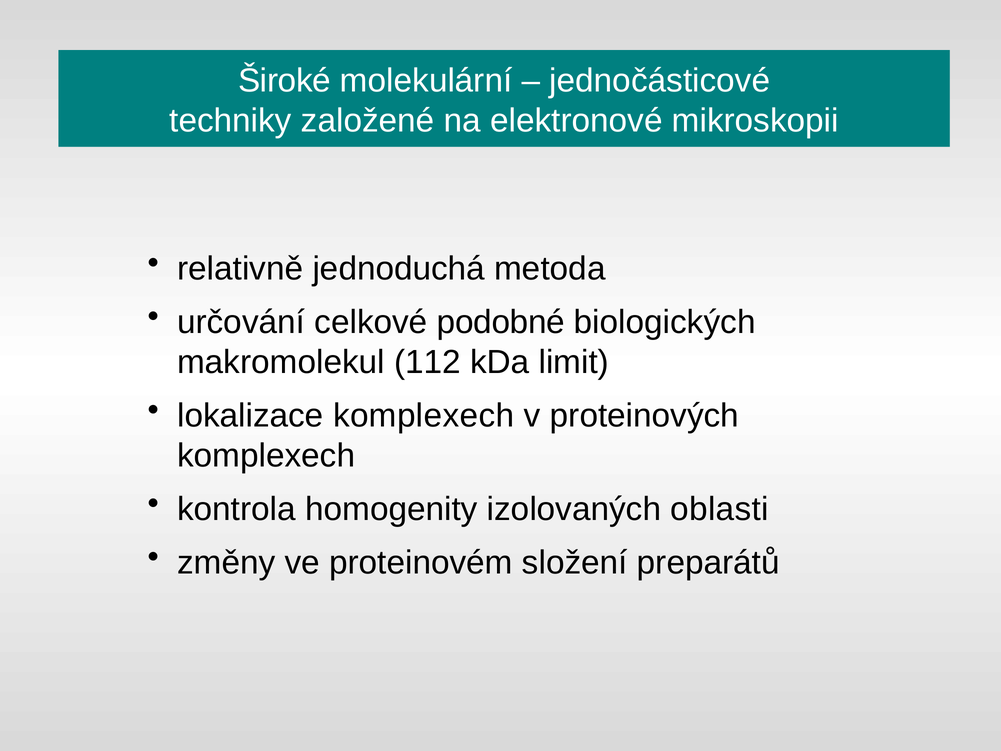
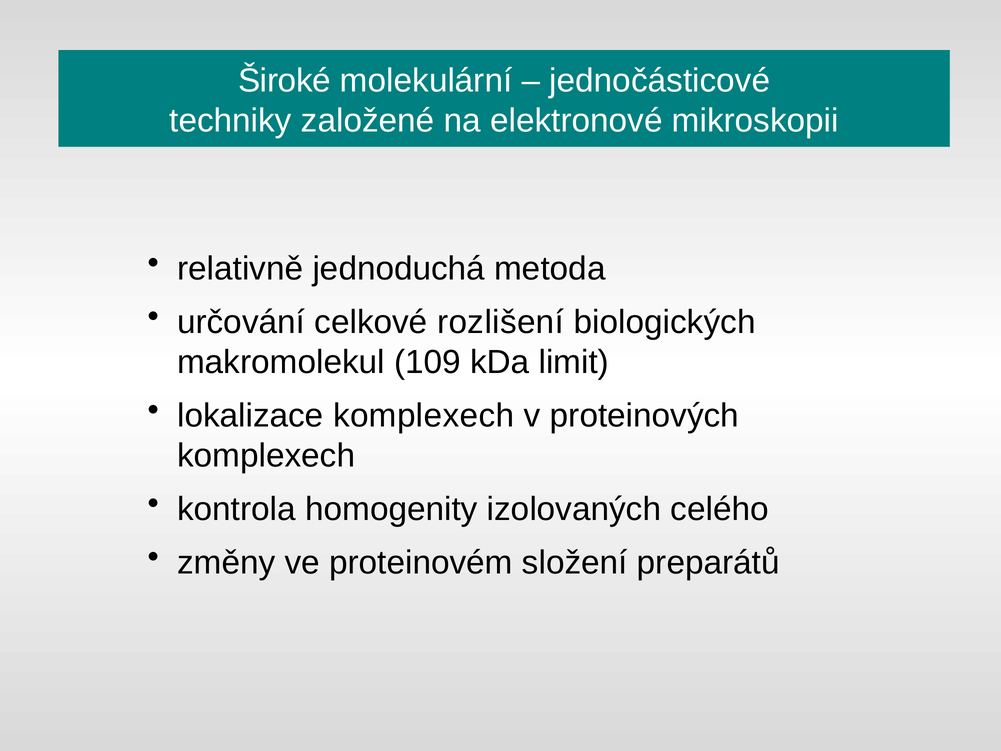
podobné: podobné -> rozlišení (501, 322)
112: 112 -> 109 (427, 362)
oblasti: oblasti -> celého (720, 509)
